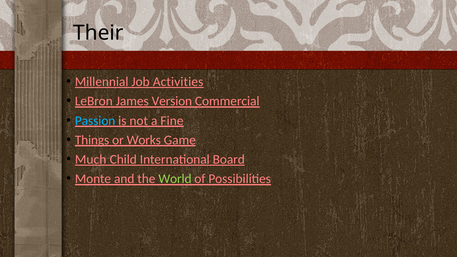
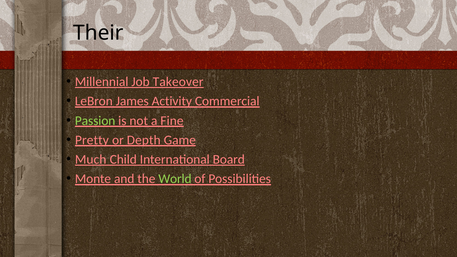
Activities: Activities -> Takeover (178, 82)
Version: Version -> Activity (172, 101)
Passion colour: light blue -> light green (95, 121)
Things: Things -> Pretty (92, 140)
Works: Works -> Depth (144, 140)
